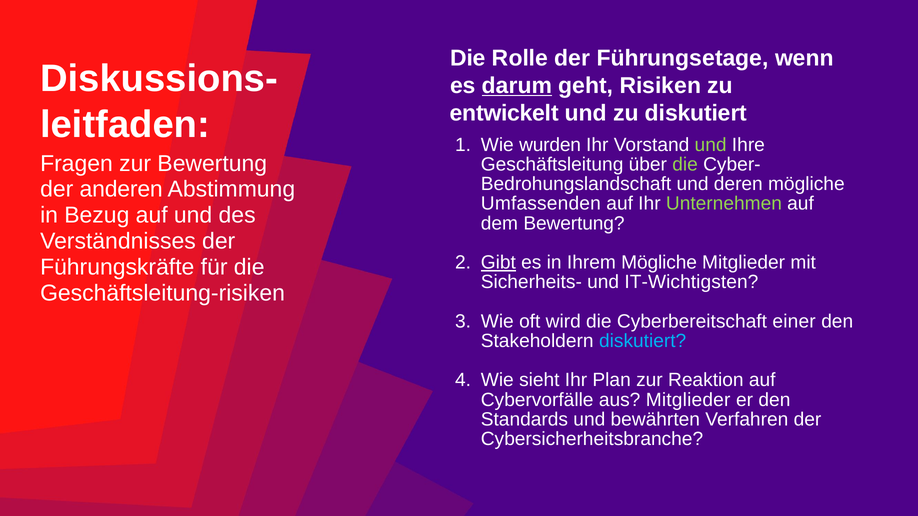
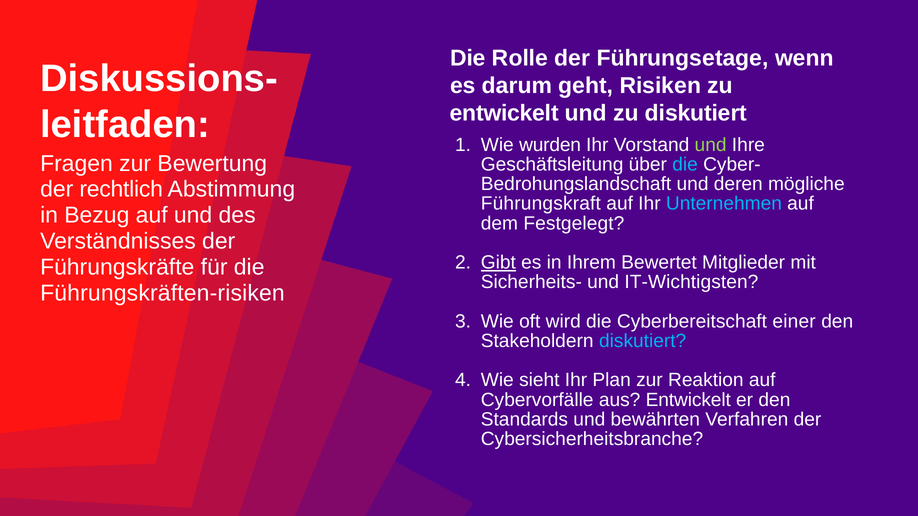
darum underline: present -> none (517, 86)
die colour: light green -> light blue (685, 165)
anderen: anderen -> rechtlich (121, 190)
Umfassenden: Umfassenden -> Führungskraft (541, 204)
Unternehmen colour: light green -> light blue (724, 204)
dem Bewertung: Bewertung -> Festgelegt (574, 223)
Ihrem Mögliche: Mögliche -> Bewertet (659, 263)
Geschäftsleitung-risiken: Geschäftsleitung-risiken -> Führungskräften-risiken (162, 293)
aus Mitglieder: Mitglieder -> Entwickelt (688, 400)
